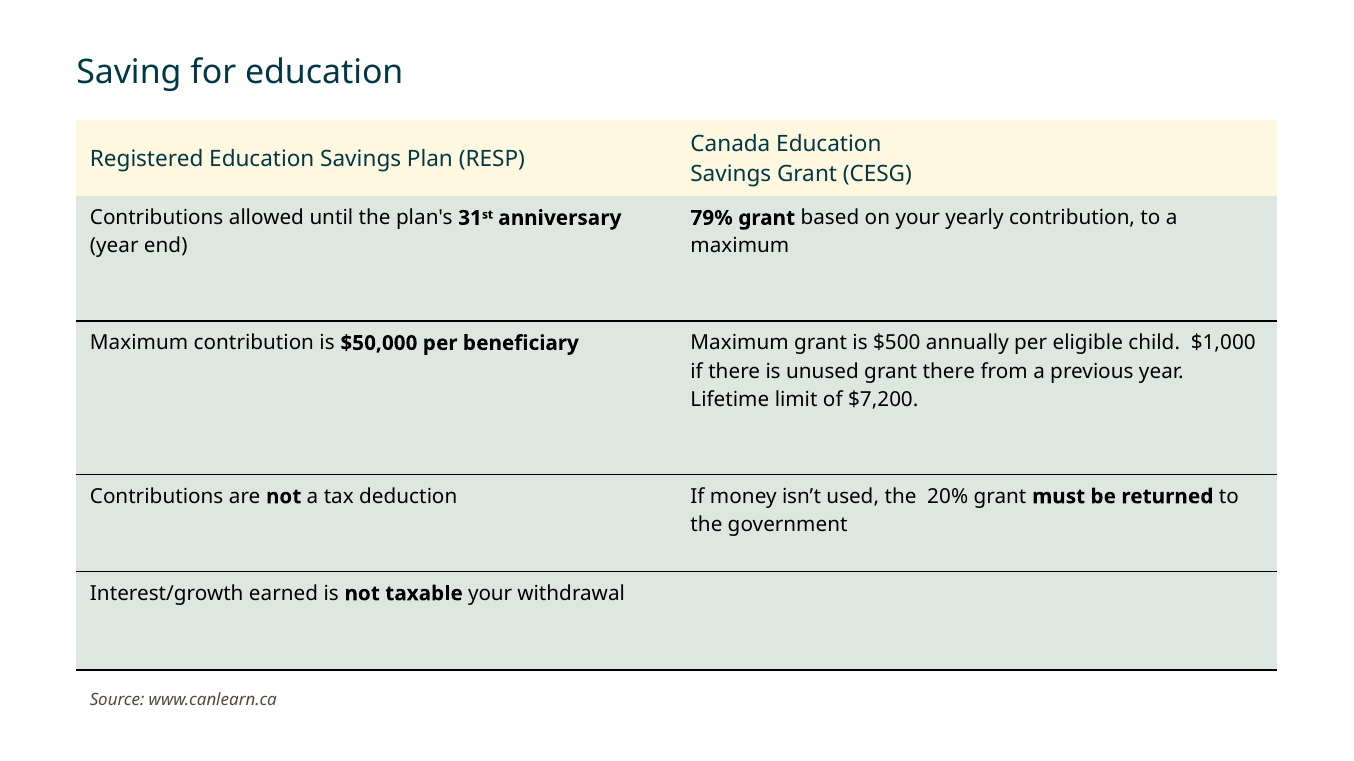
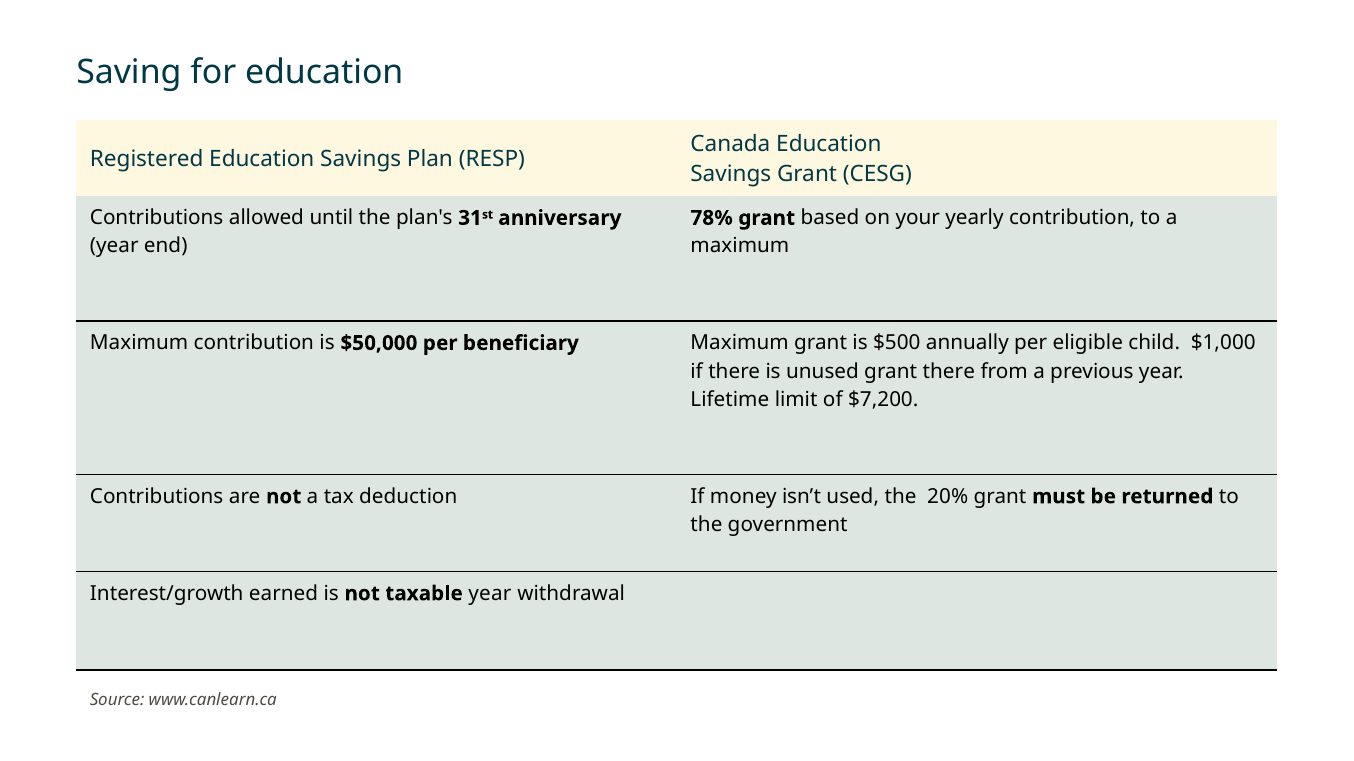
79%: 79% -> 78% (712, 218)
taxable your: your -> year (490, 594)
